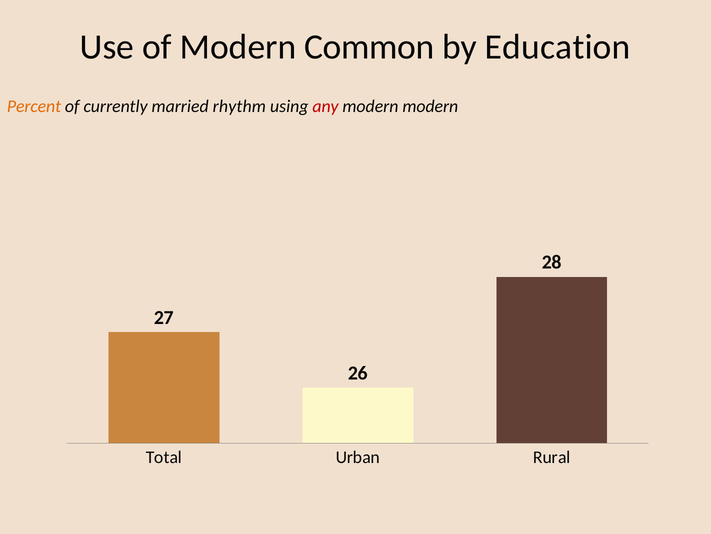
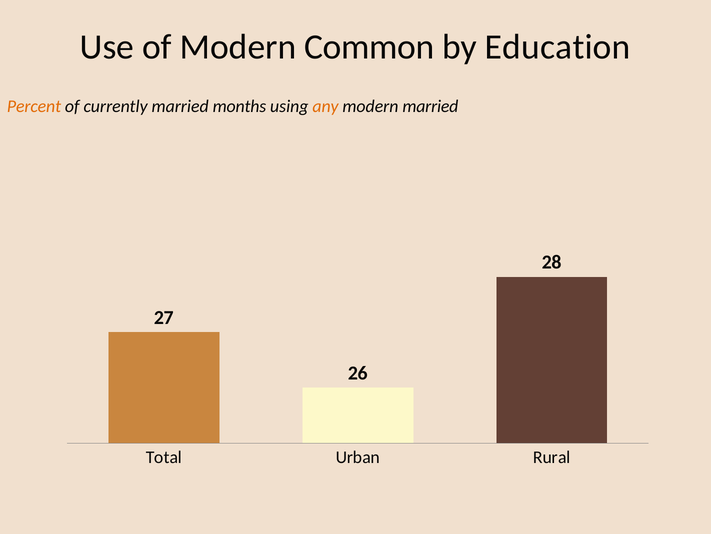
rhythm: rhythm -> months (239, 106)
any colour: red -> orange (325, 106)
modern modern: modern -> married (430, 106)
